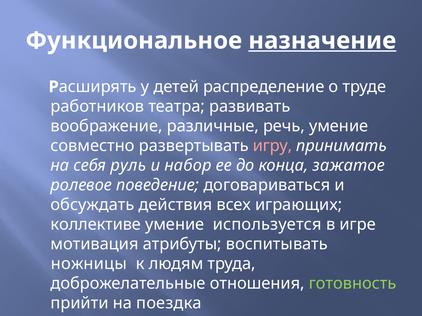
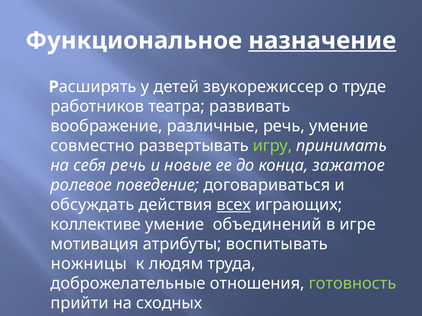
распределение: распределение -> звукорежиссер (264, 87)
игру colour: pink -> light green (272, 146)
себя руль: руль -> речь (128, 166)
набор: набор -> новые (188, 166)
всех underline: none -> present (234, 205)
используется: используется -> объединений (267, 225)
поездка: поездка -> сходных (169, 304)
